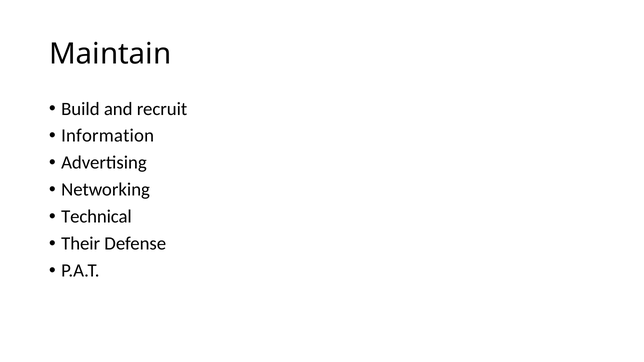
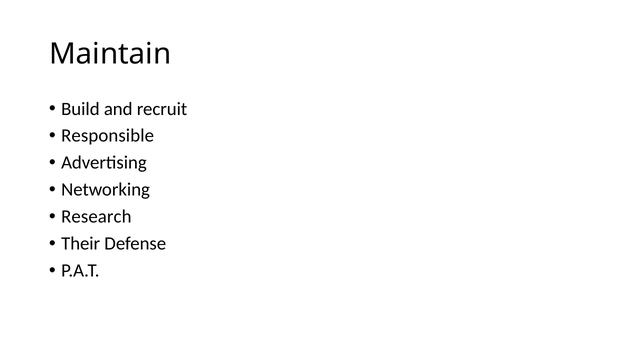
Information: Information -> Responsible (108, 136)
Technical: Technical -> Research (96, 217)
